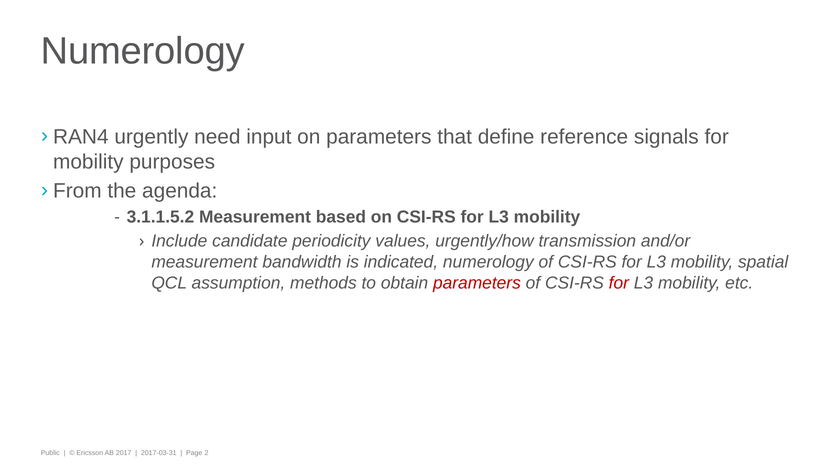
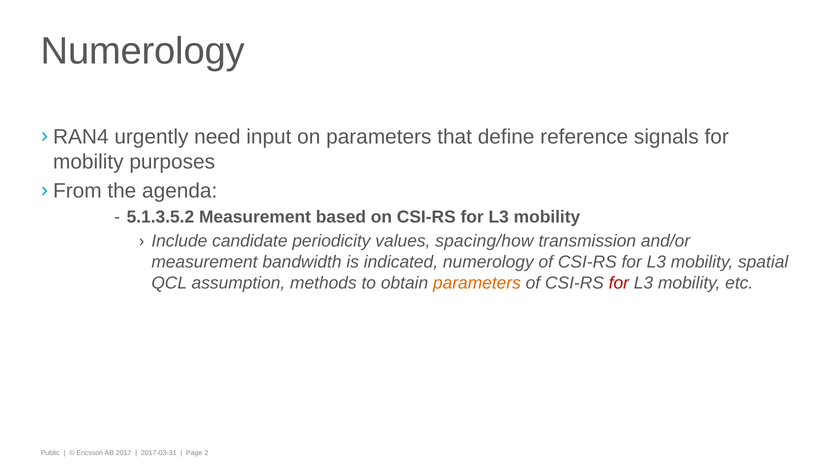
3.1.1.5.2: 3.1.1.5.2 -> 5.1.3.5.2 (160, 217)
urgently/how: urgently/how -> spacing/how (484, 242)
parameters colour: red -> orange (477, 283)
